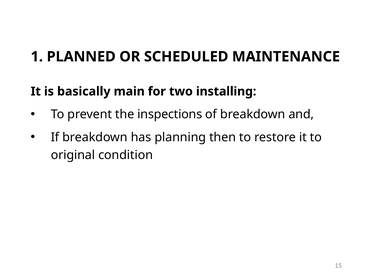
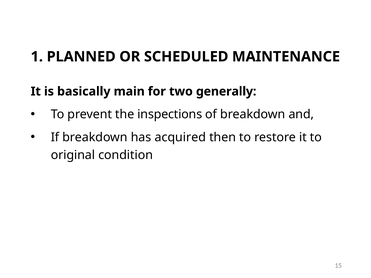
installing: installing -> generally (226, 92)
planning: planning -> acquired (180, 137)
